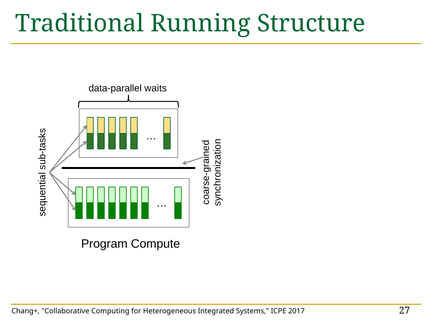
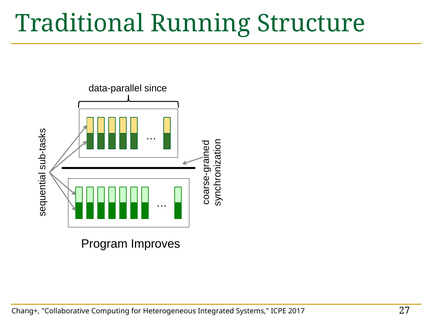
waits: waits -> since (156, 88)
Compute: Compute -> Improves (156, 244)
